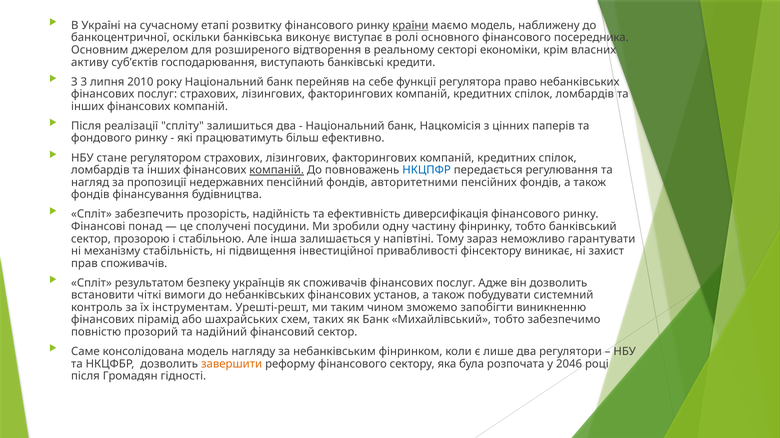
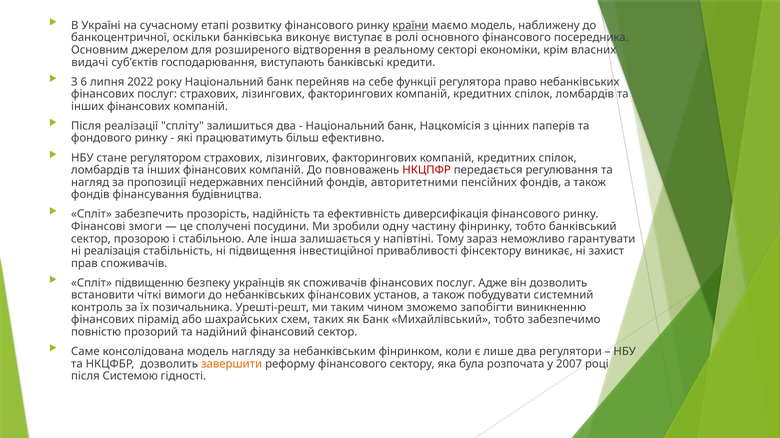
активу: активу -> видачі (90, 62)
3: 3 -> 6 (84, 82)
2010: 2010 -> 2022 (140, 82)
компаній underline: present -> none (277, 170)
НКЦПФР colour: blue -> red (427, 170)
понад: понад -> змоги (145, 227)
механізму: механізму -> реалізація (112, 251)
результатом: результатом -> підвищенню (149, 283)
інструментам: інструментам -> позичальника (192, 308)
2046: 2046 -> 2007 (569, 364)
Громадян: Громадян -> Системою (130, 377)
